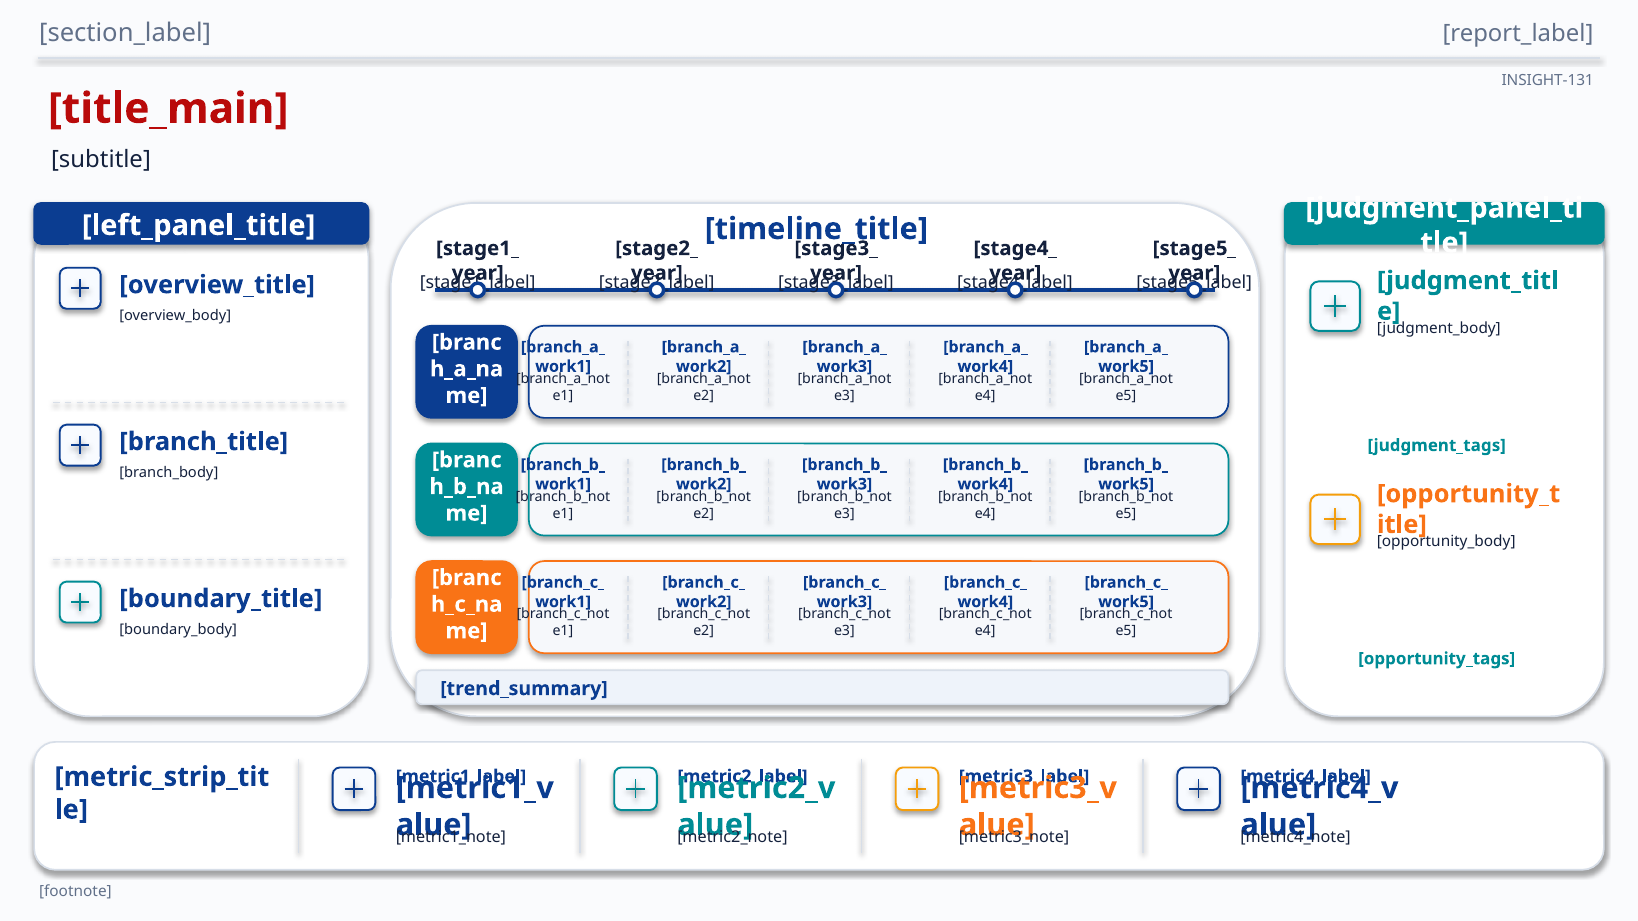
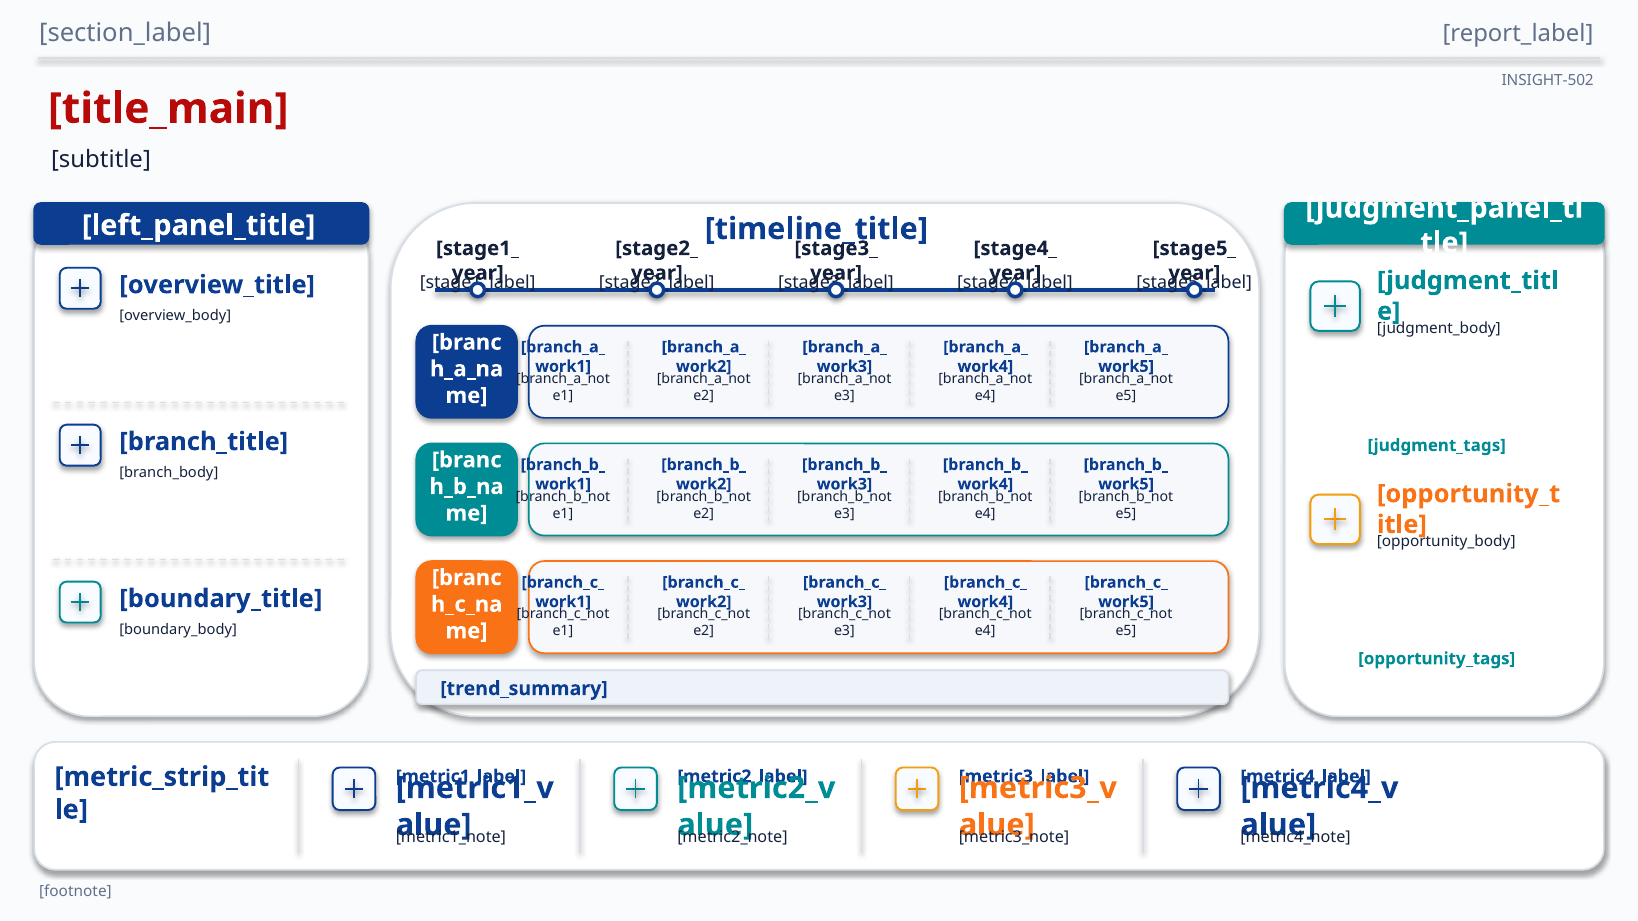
INSIGHT-131: INSIGHT-131 -> INSIGHT-502 (1548, 80)
